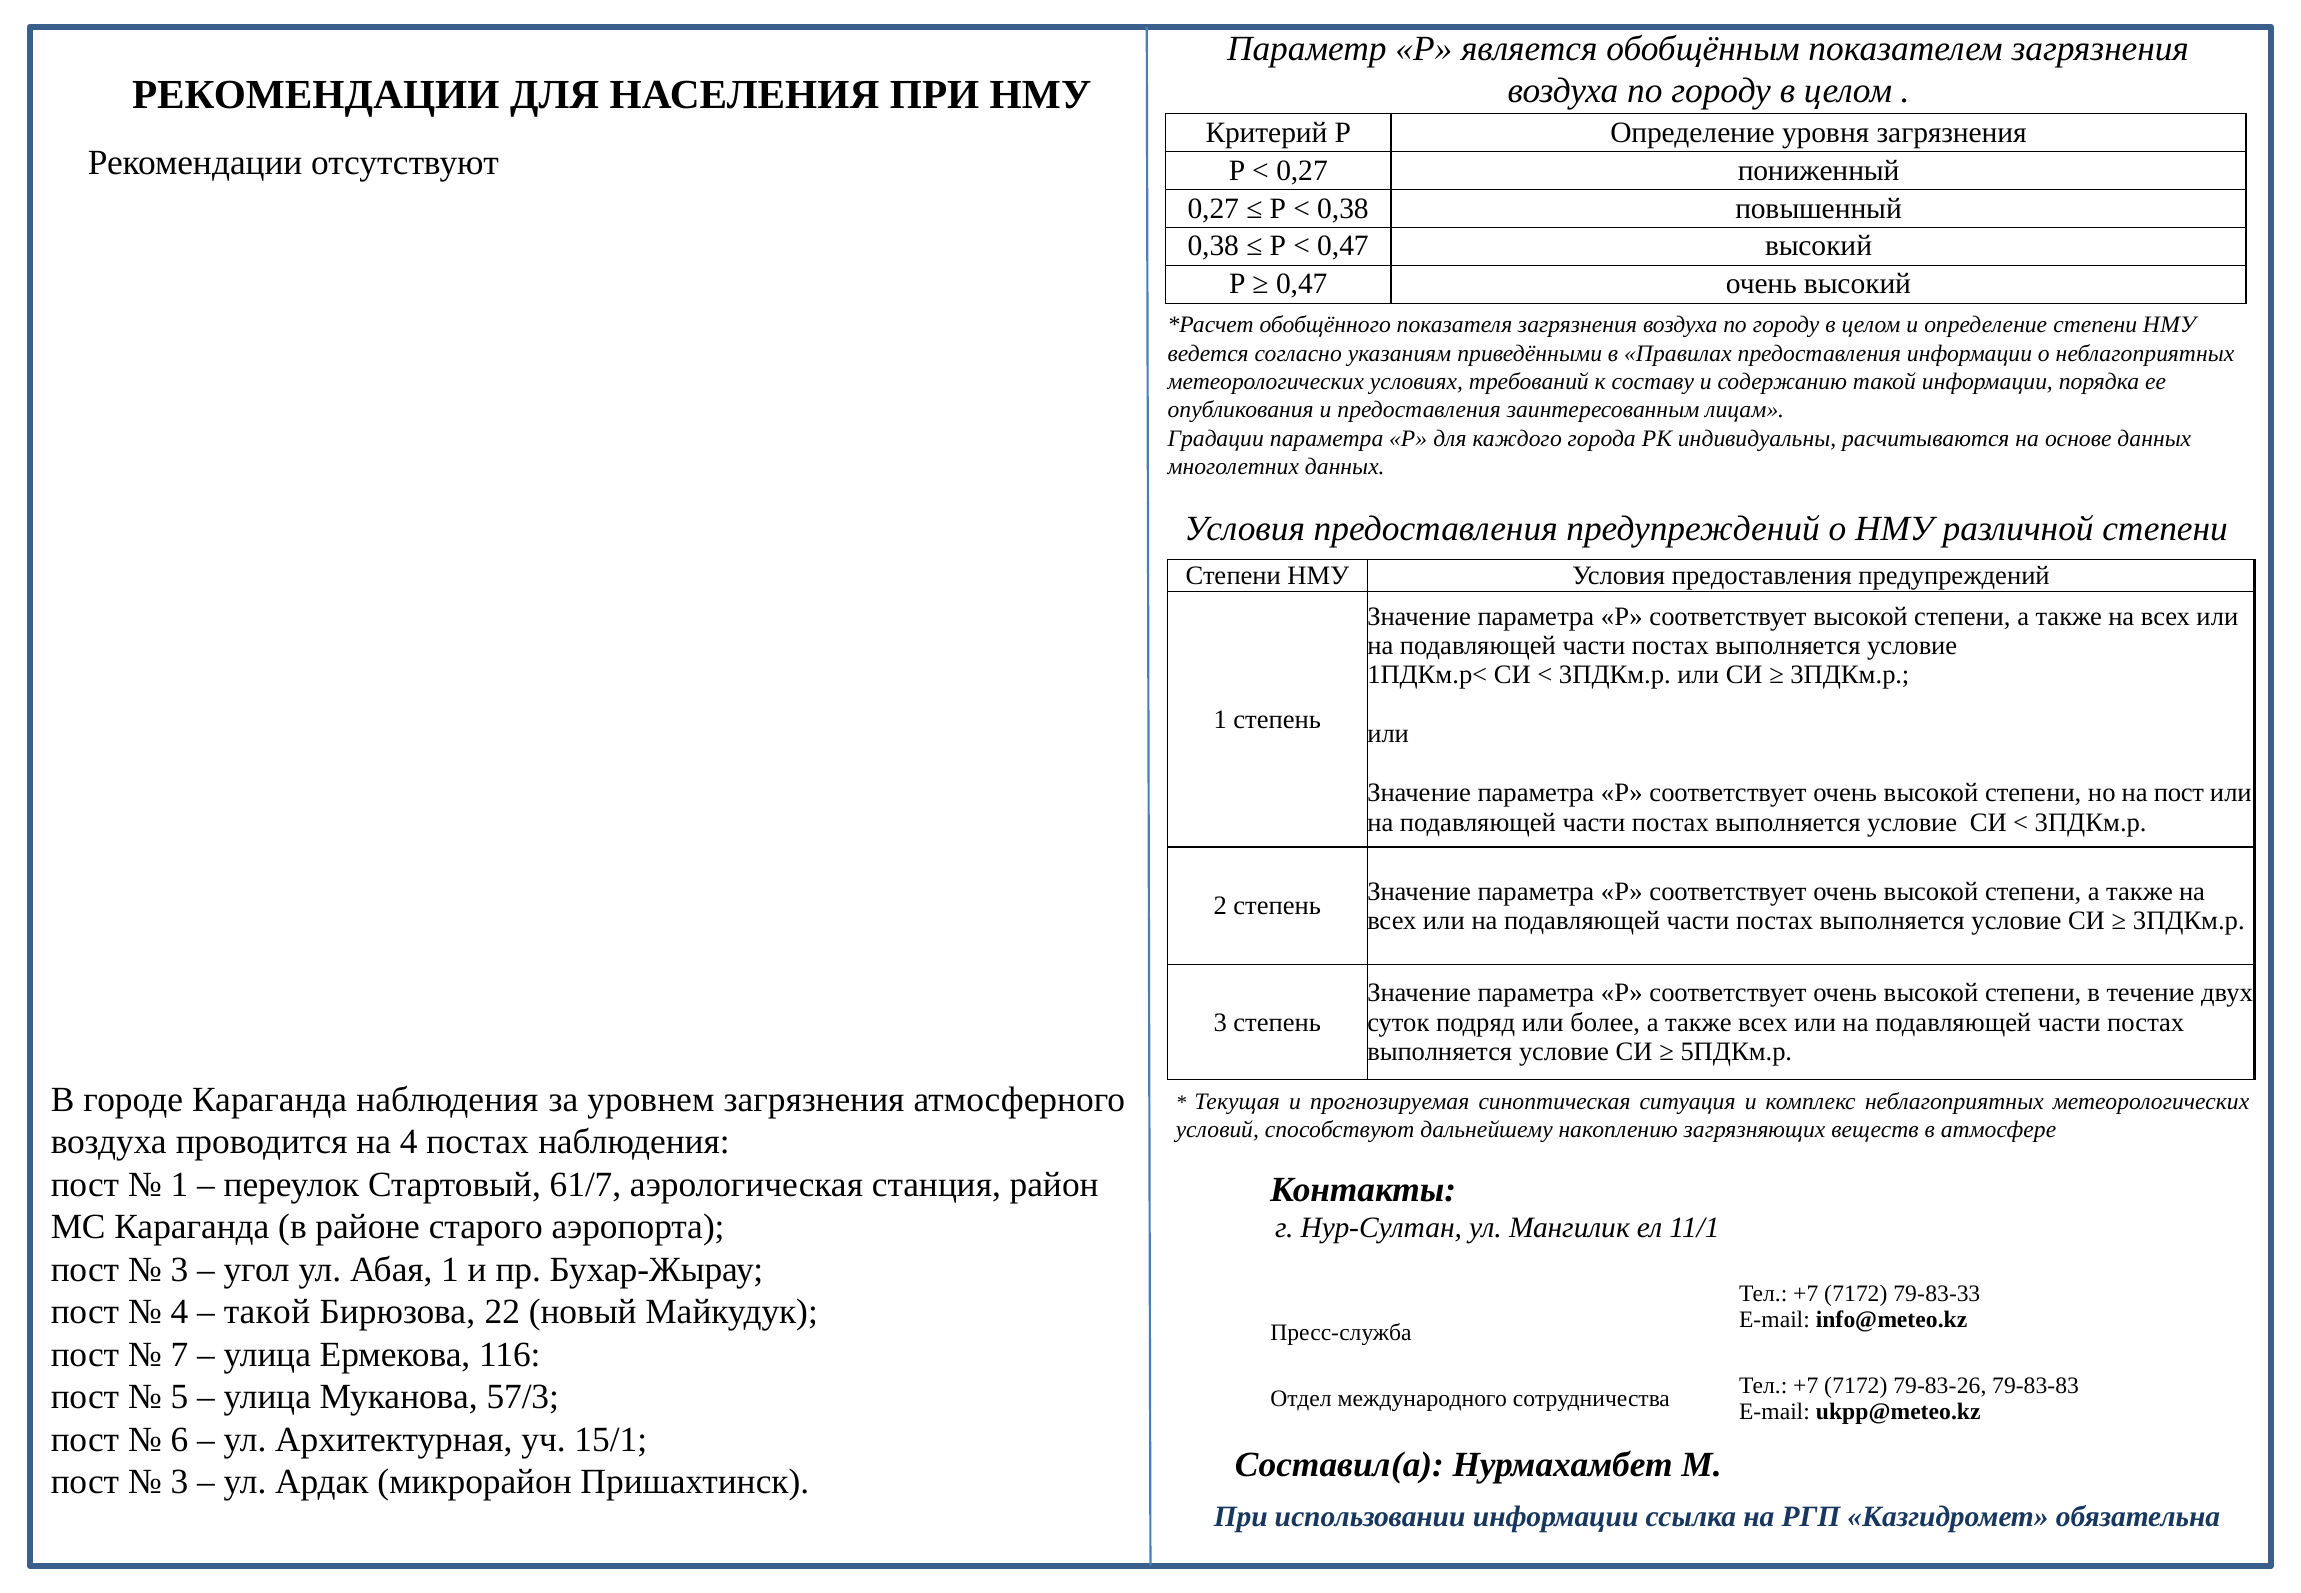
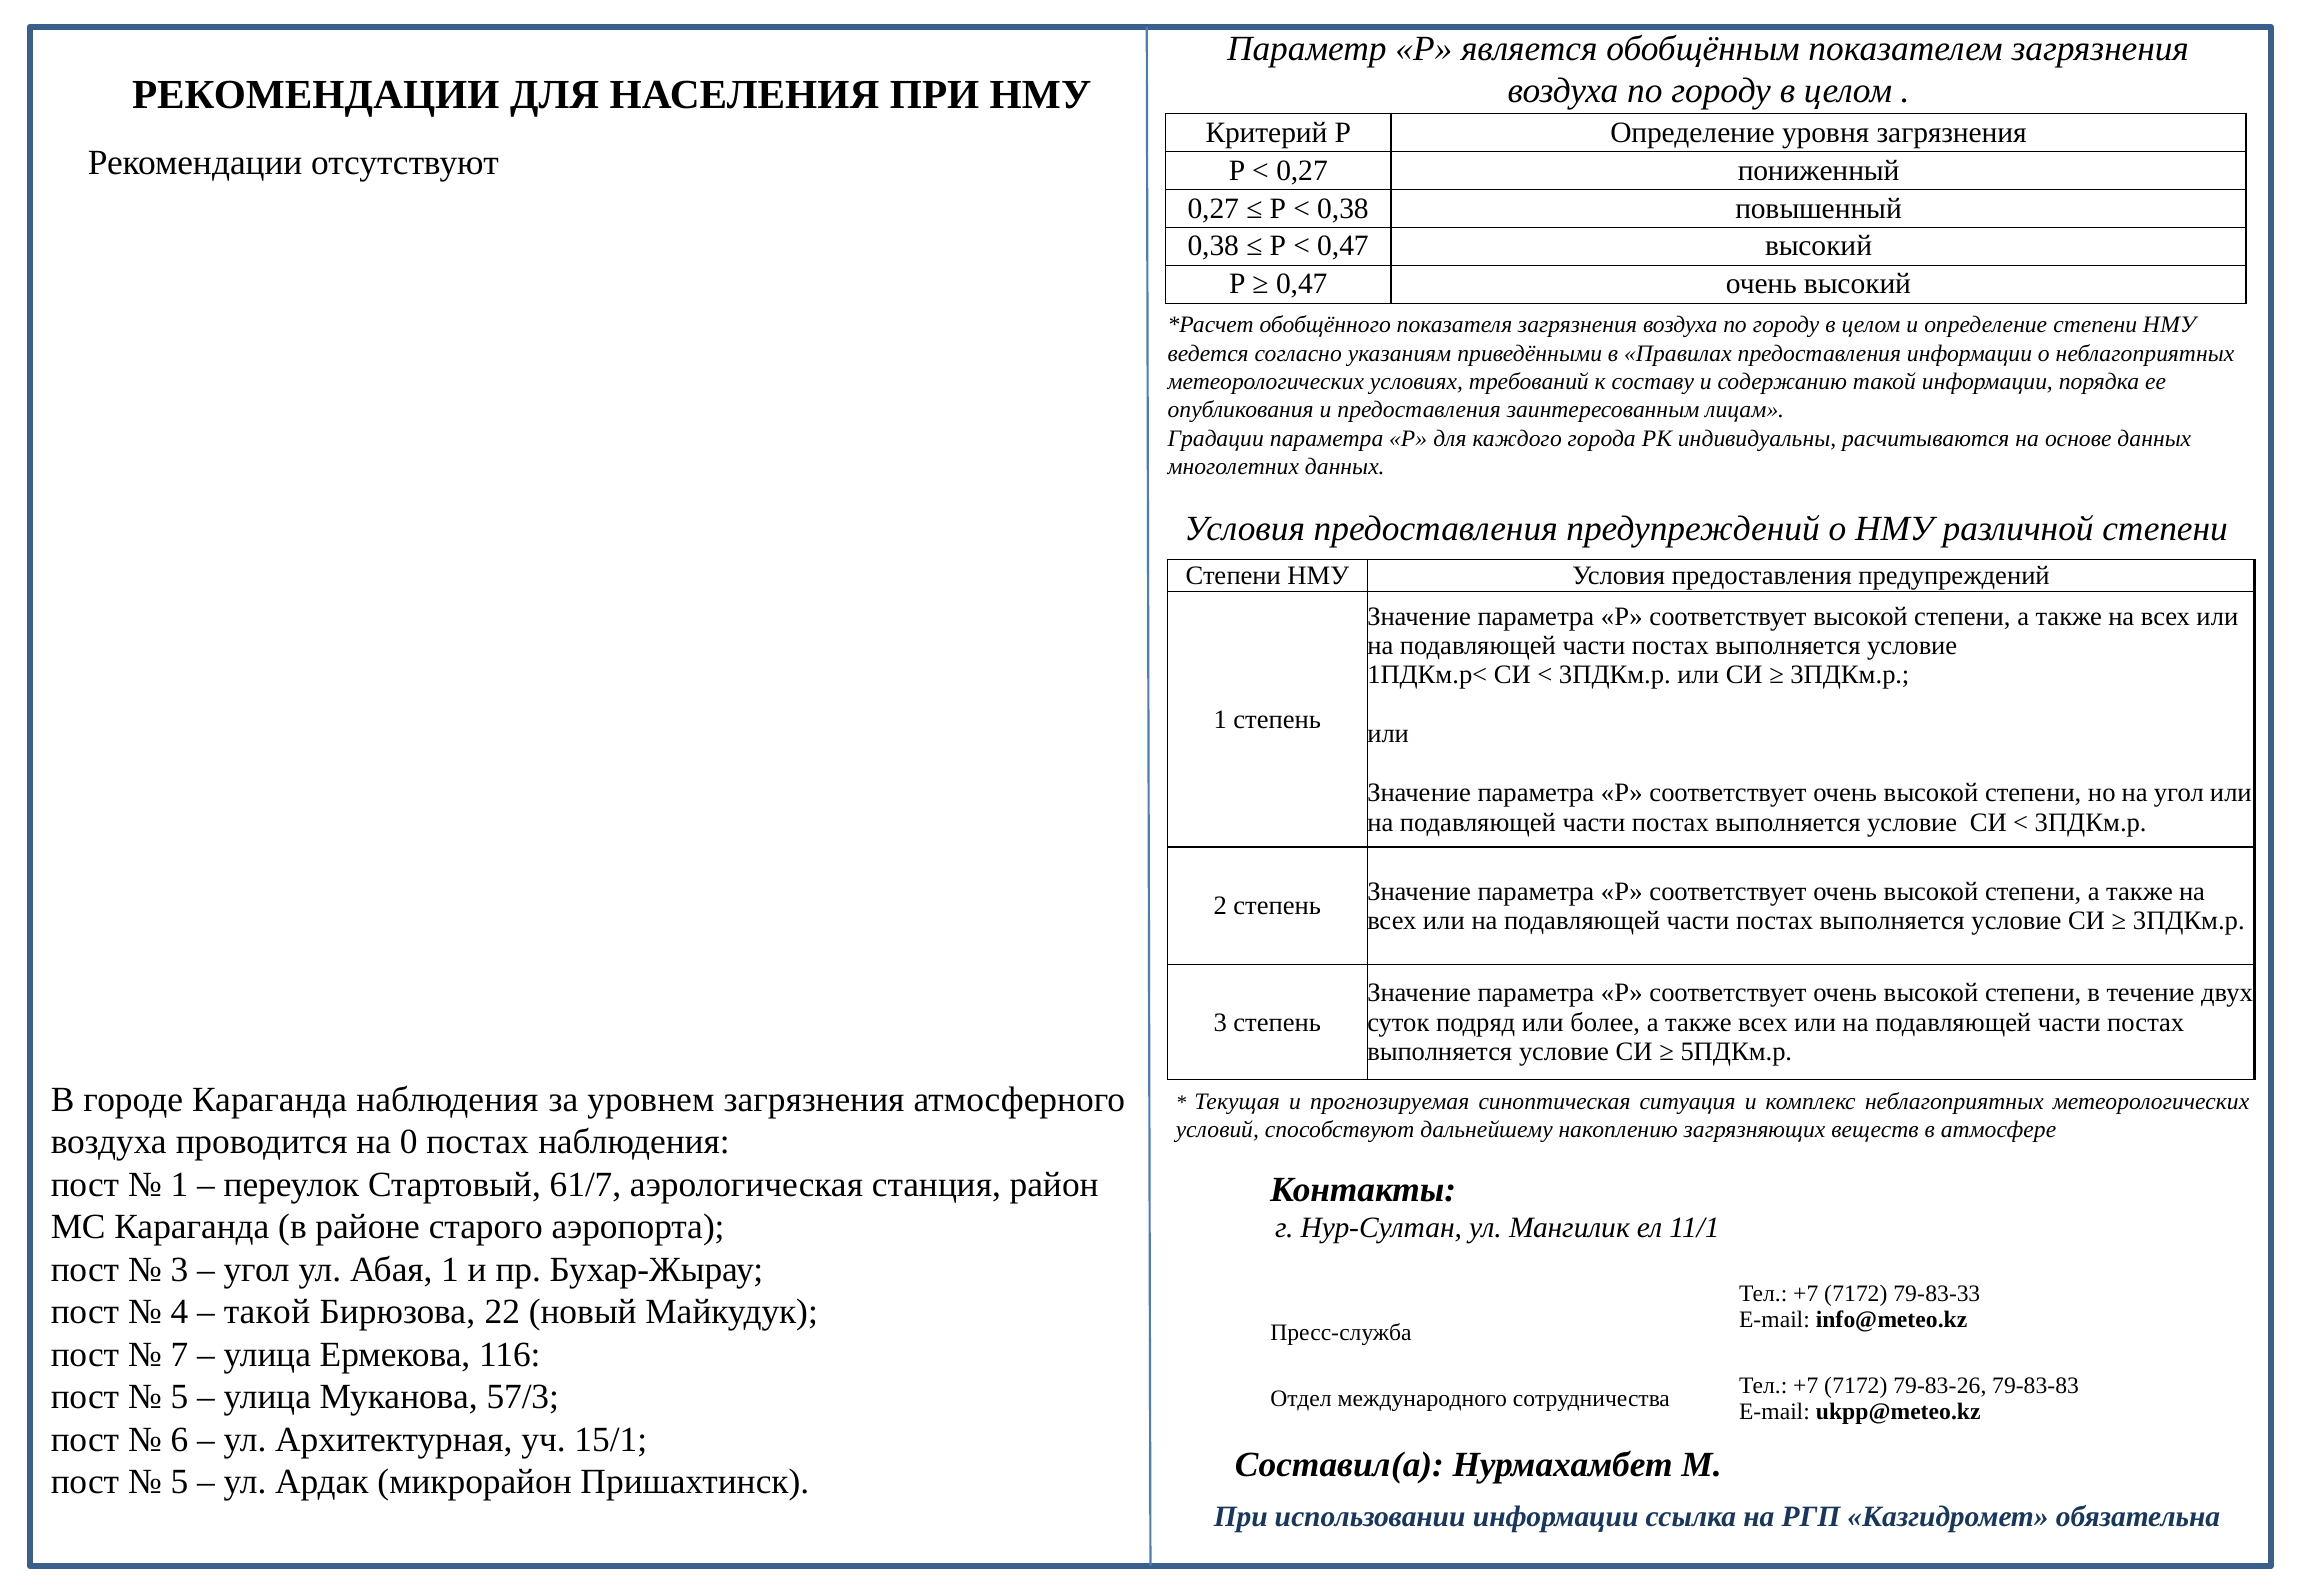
на пост: пост -> угол (2179, 793)
на 4: 4 -> 0 (409, 1142)
3: 3 -> 5 (179, 1482)
